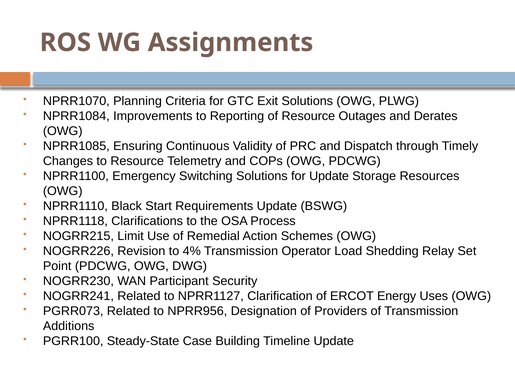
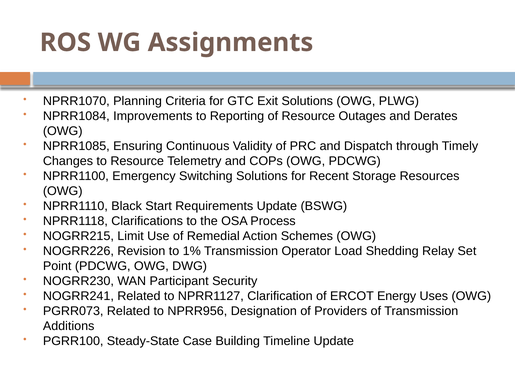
for Update: Update -> Recent (329, 176)
4%: 4% -> 1% (192, 251)
